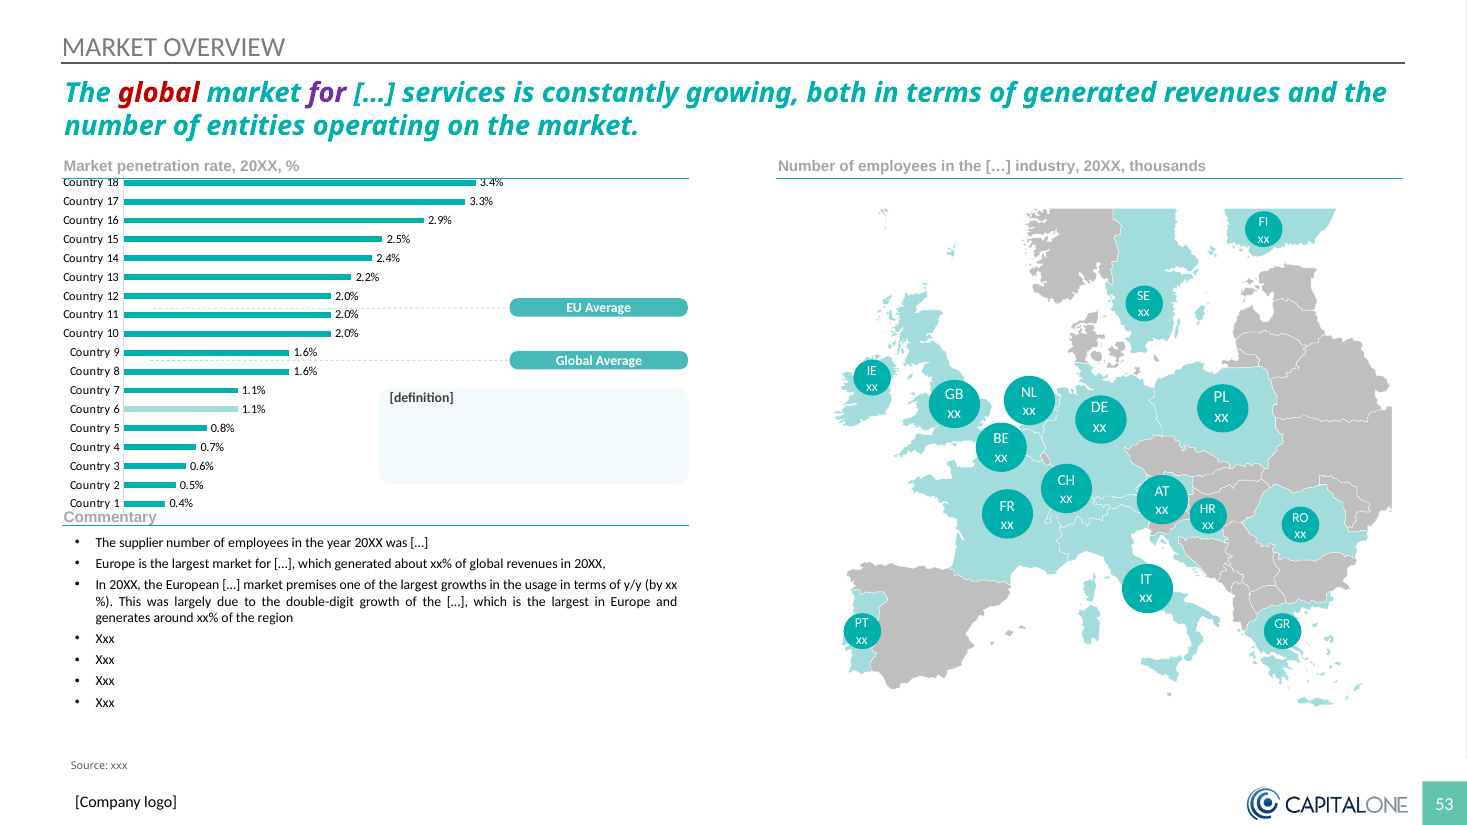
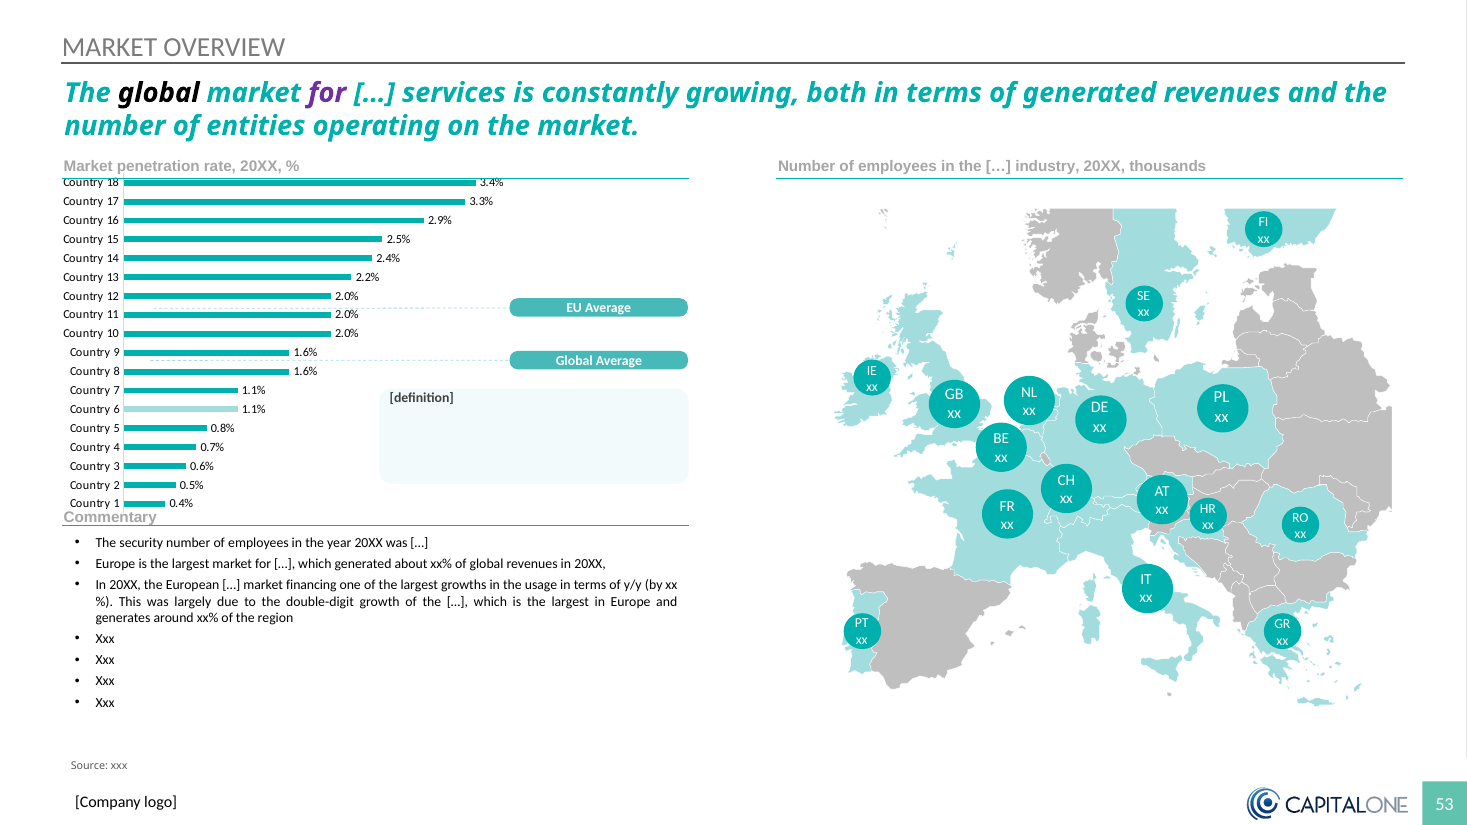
global colour: red -> black (159, 93)
supplier: supplier -> security (141, 543)
premises: premises -> financing (311, 585)
